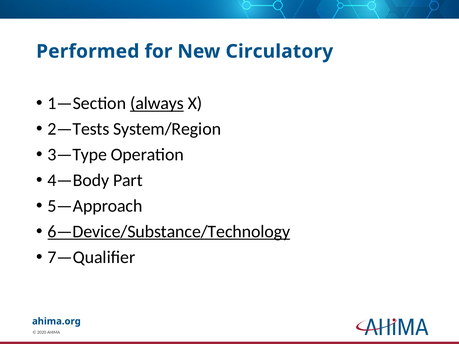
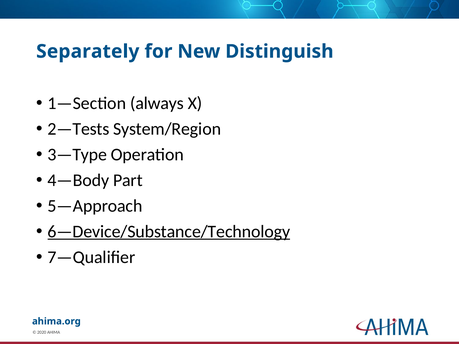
Performed: Performed -> Separately (88, 51)
Circulatory: Circulatory -> Distinguish (279, 51)
always underline: present -> none (157, 103)
